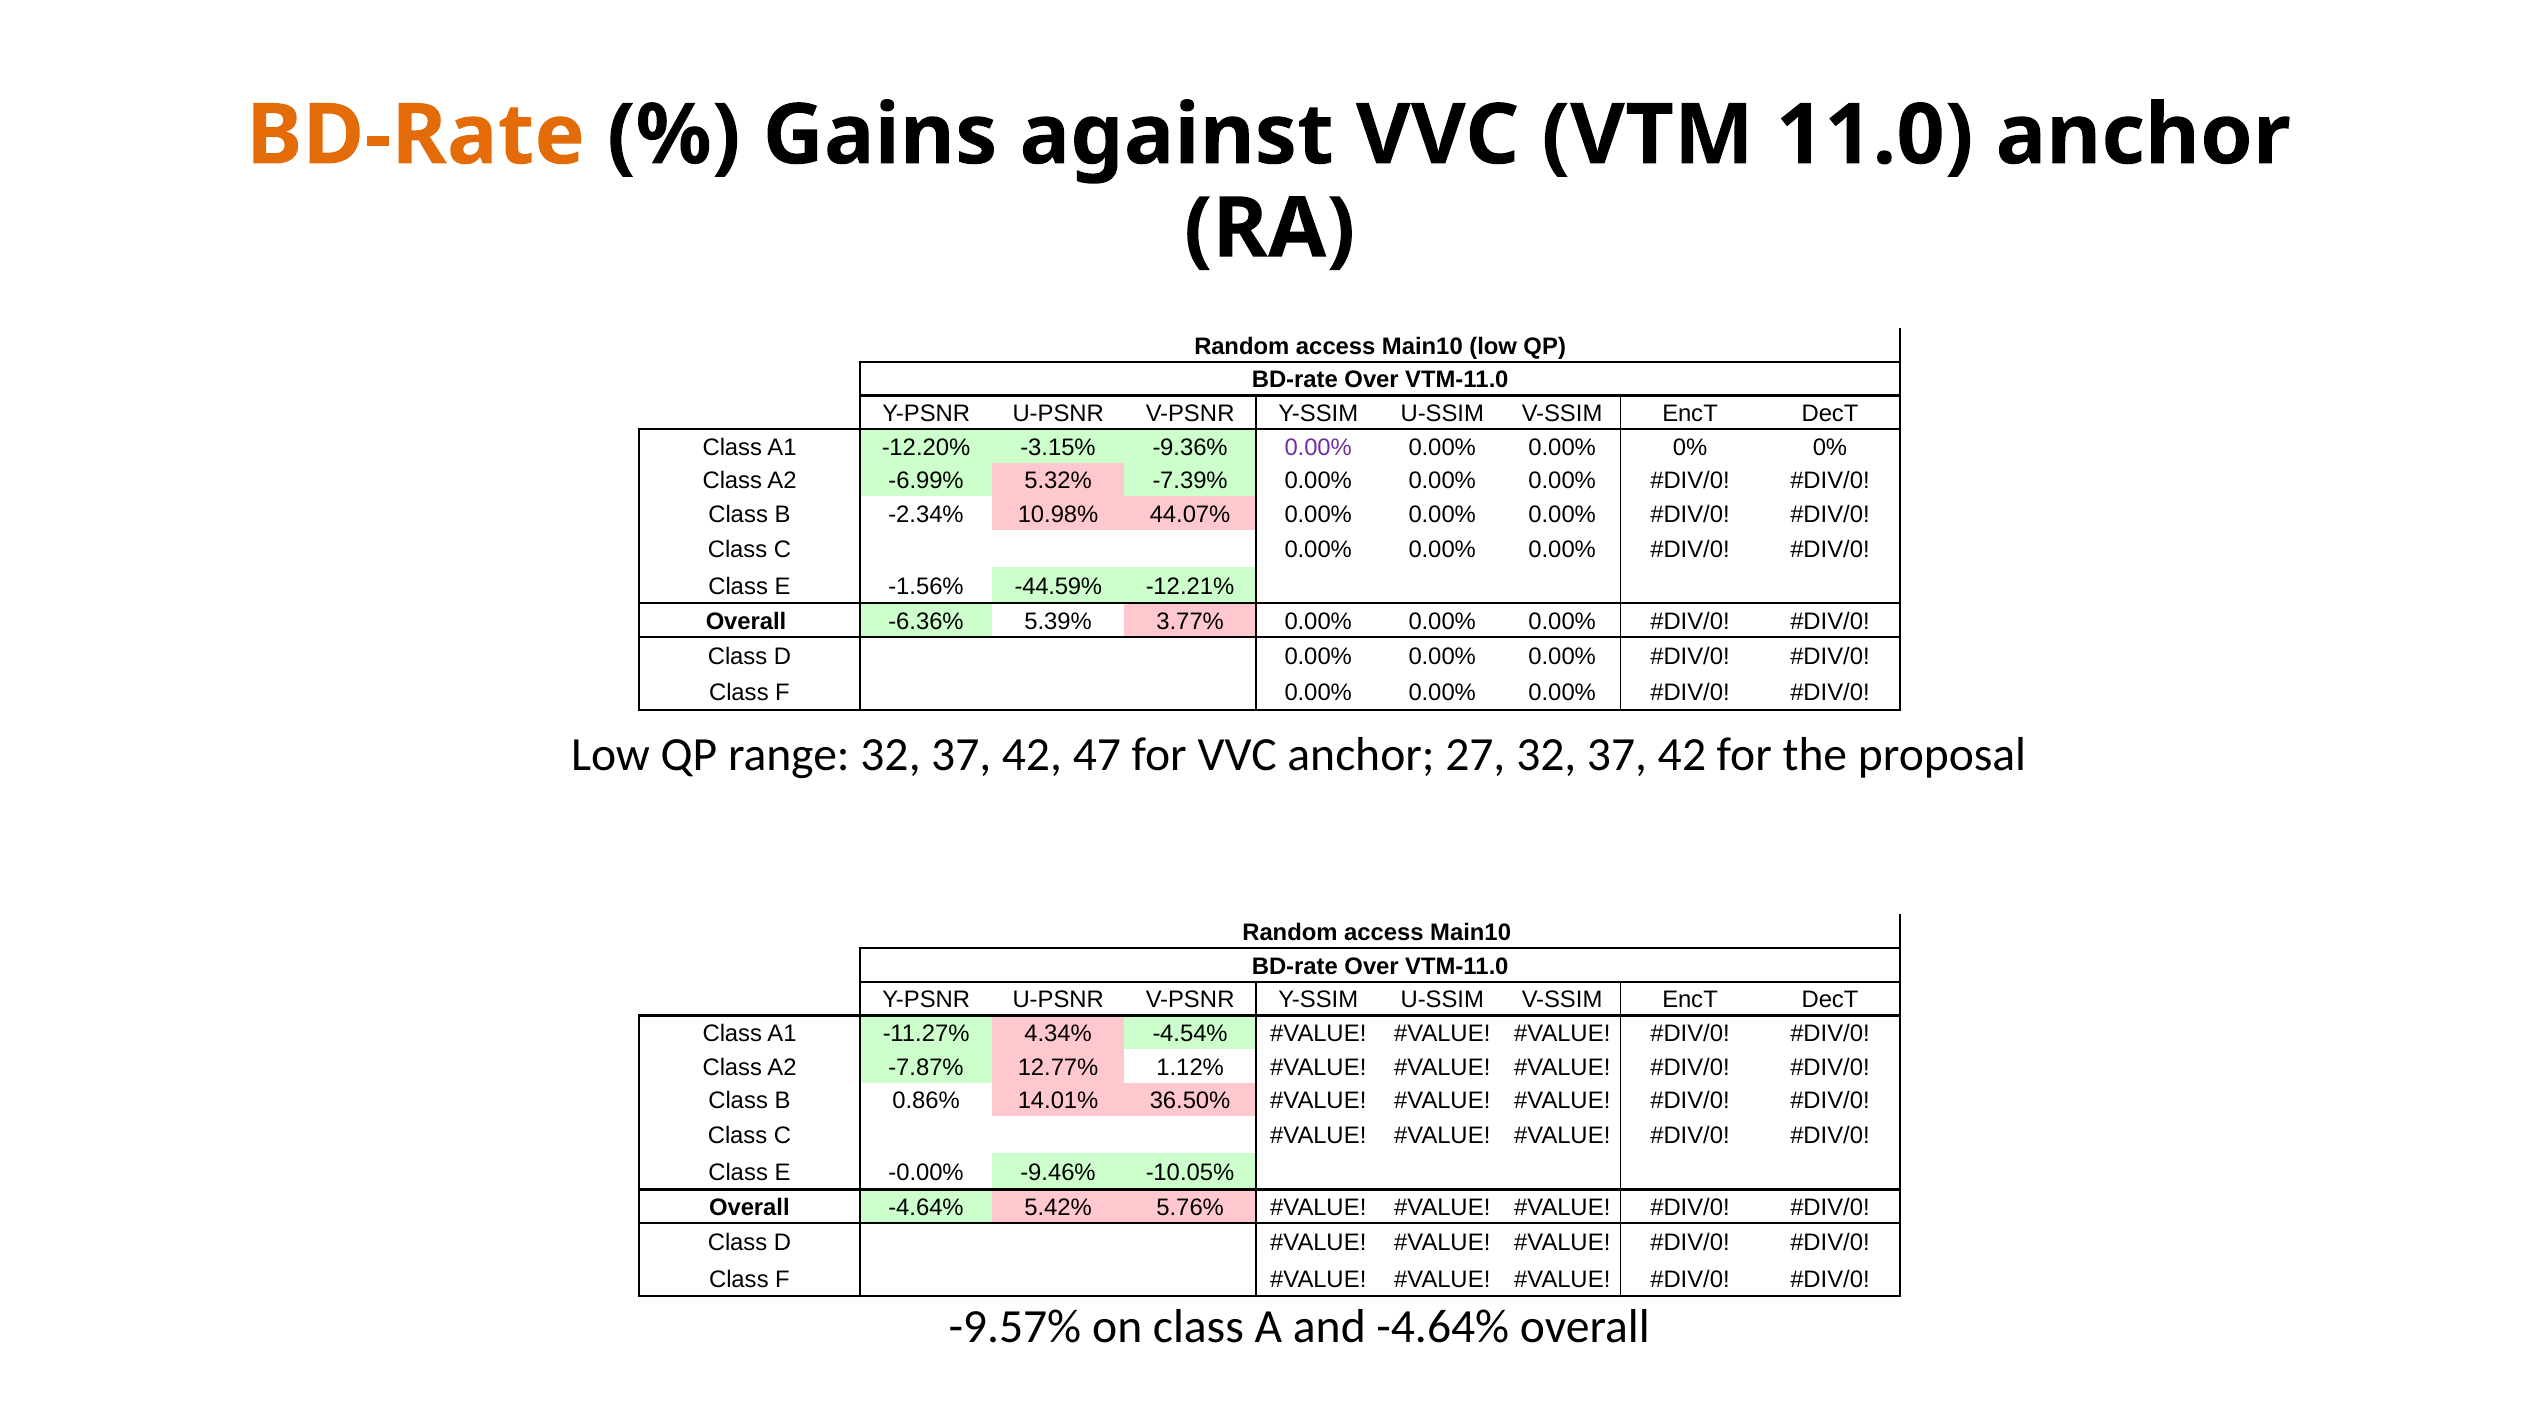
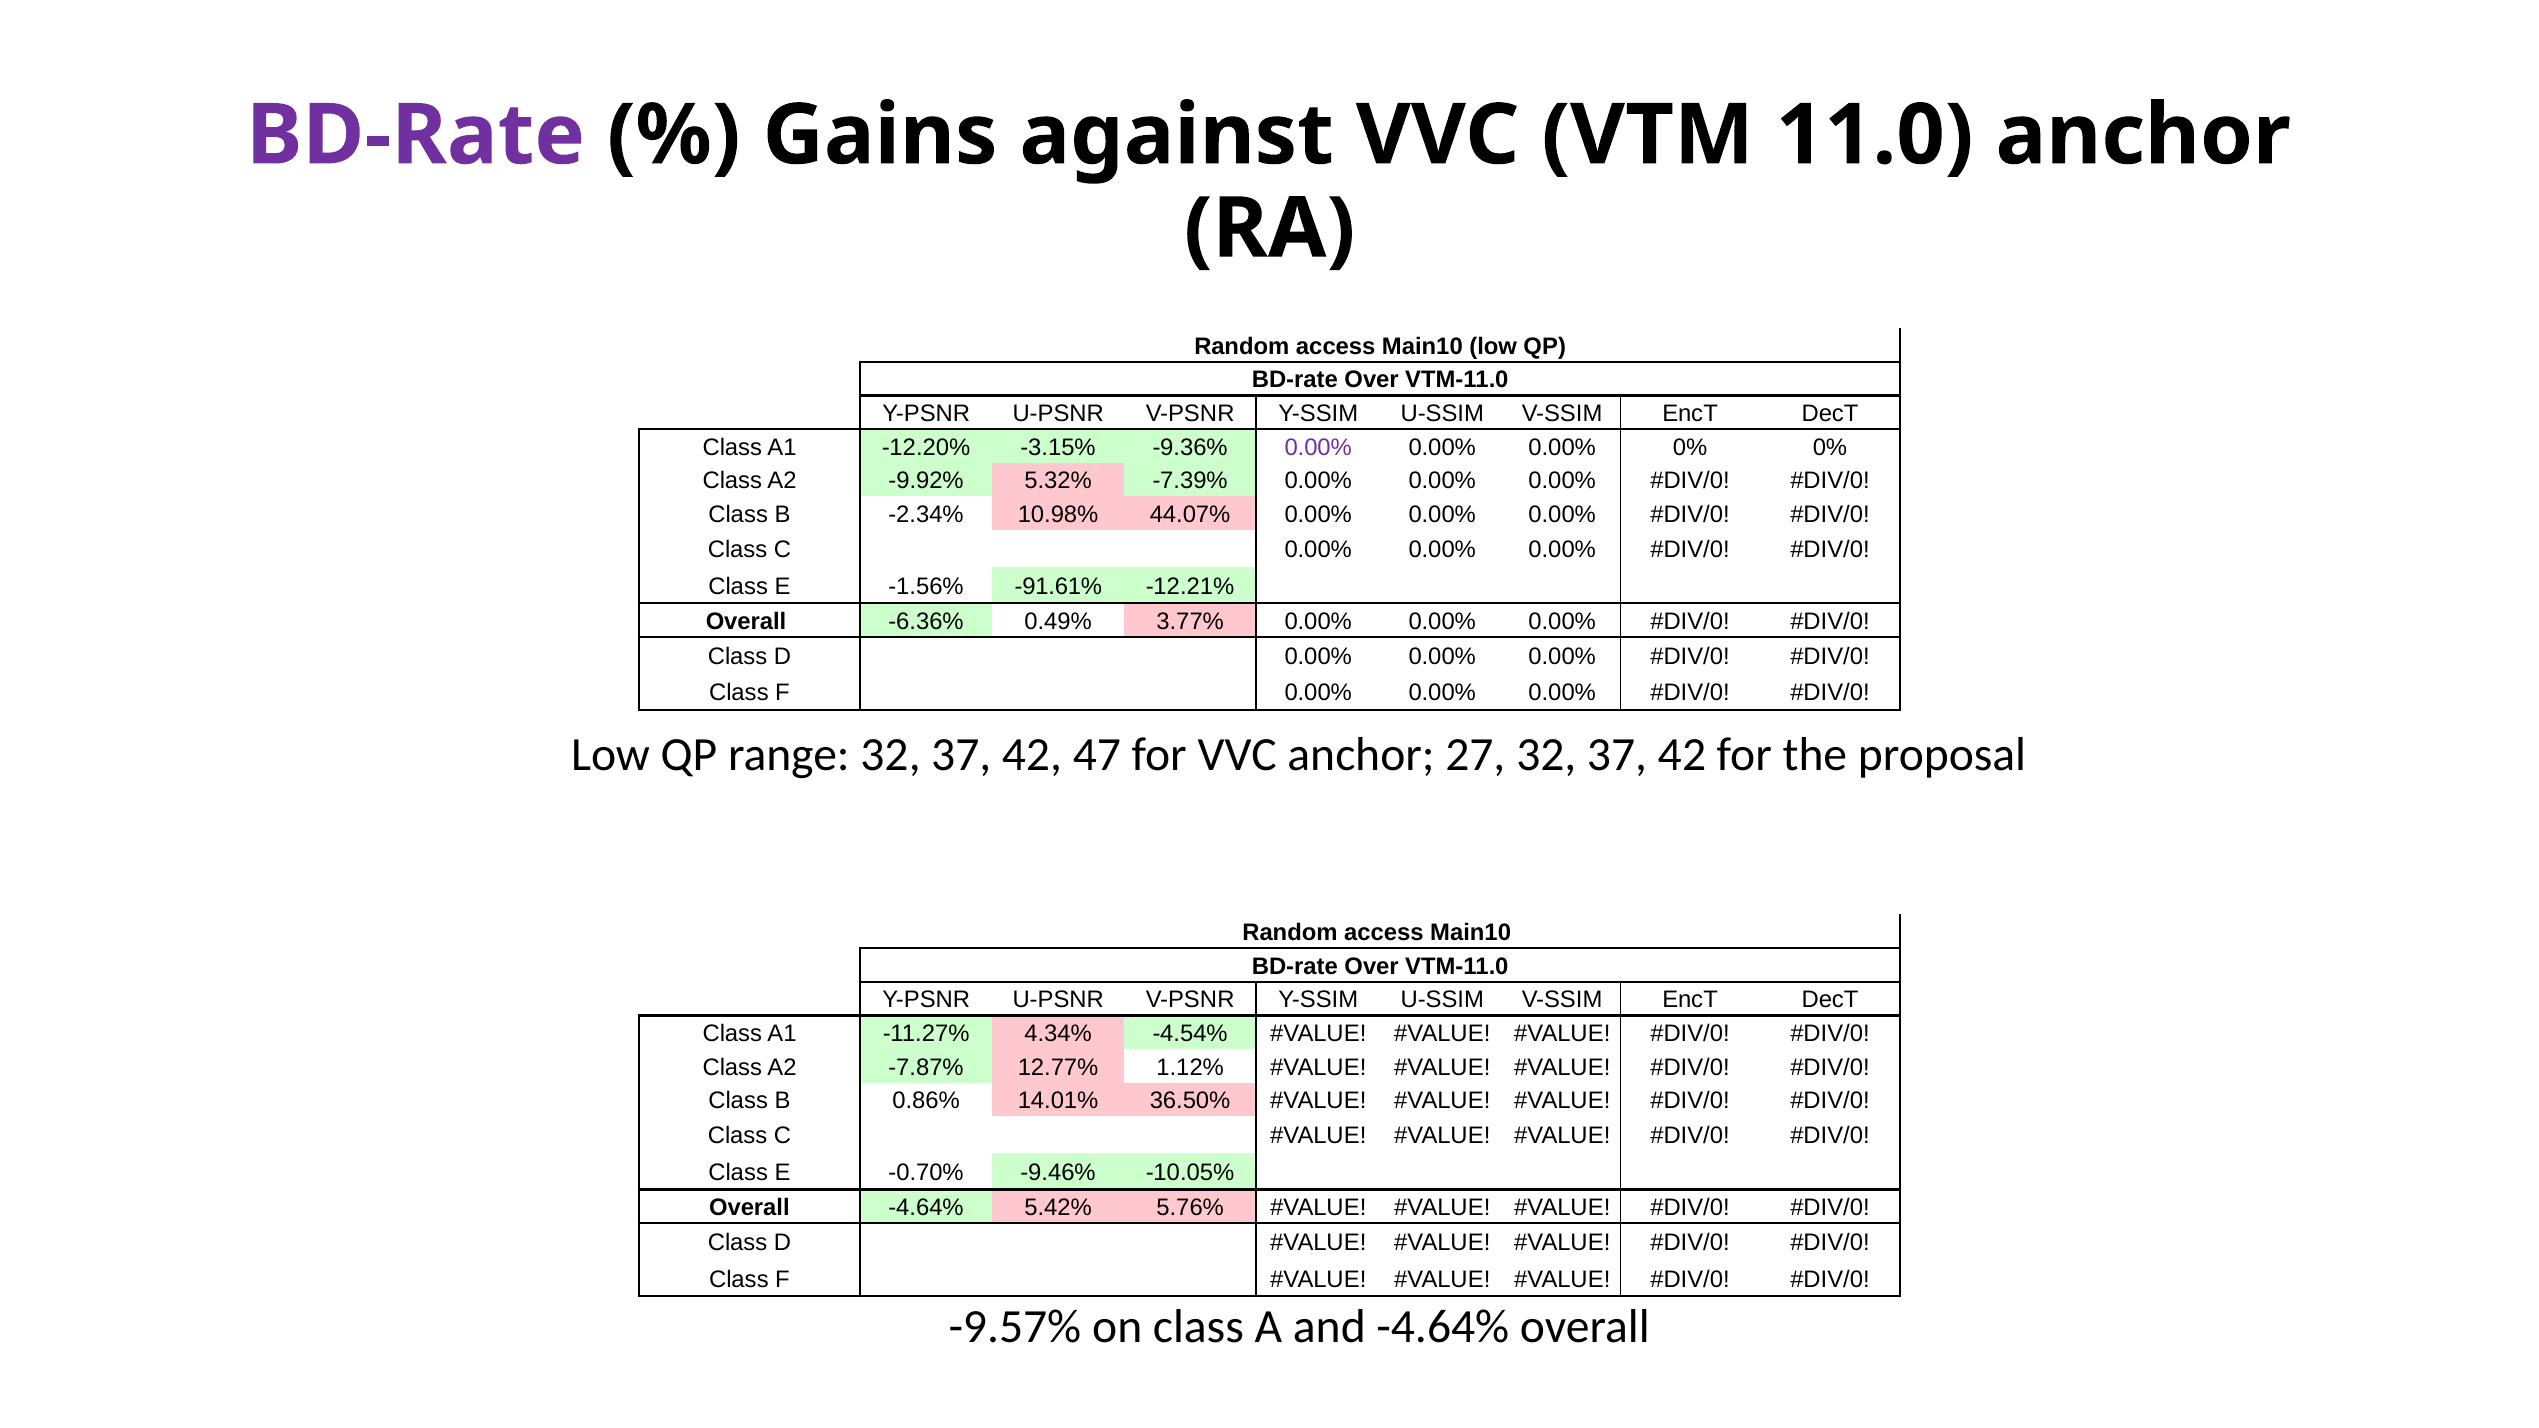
BD-Rate colour: orange -> purple (415, 136)
-6.99%: -6.99% -> -9.92% (926, 481)
-44.59%: -44.59% -> -91.61% (1058, 586)
5.39%: 5.39% -> 0.49% (1058, 621)
-0.00%: -0.00% -> -0.70% (926, 1173)
